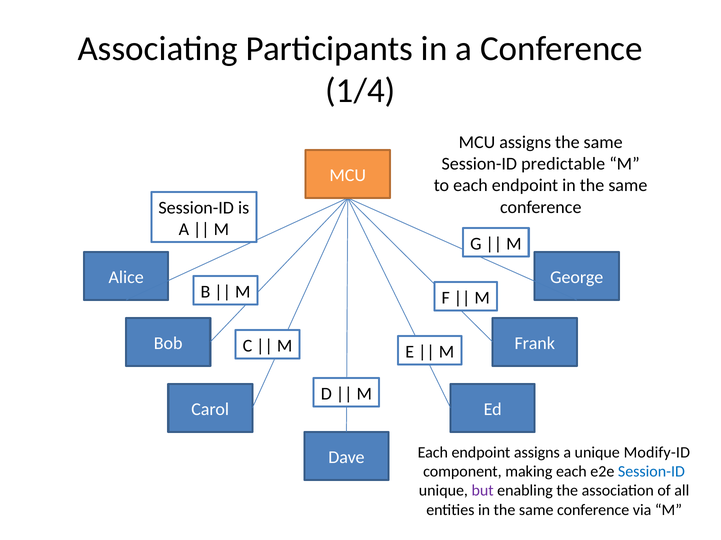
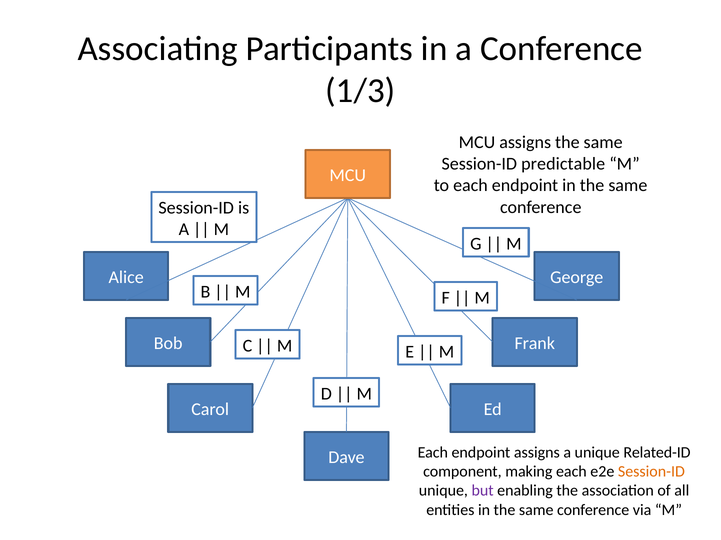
1/4: 1/4 -> 1/3 (360, 91)
Modify-ID: Modify-ID -> Related-ID (657, 453)
Session-ID colour: blue -> orange (651, 472)
